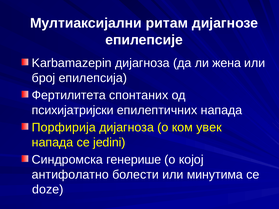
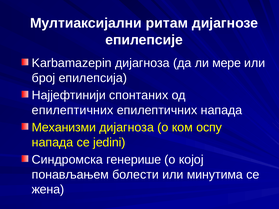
жена: жена -> мере (227, 63)
Фертилитета: Фертилитета -> Најјефтинији (69, 95)
психијатријски: психијатријски -> епилептичних (73, 110)
Порфирија: Порфирија -> Механизми (64, 128)
увек: увек -> оспу (209, 128)
антифолатно: антифолатно -> понављањем (70, 175)
doze: doze -> жена (48, 190)
